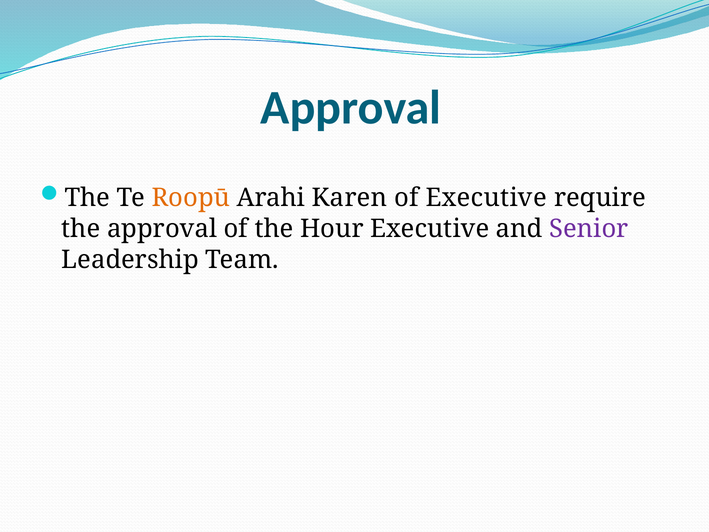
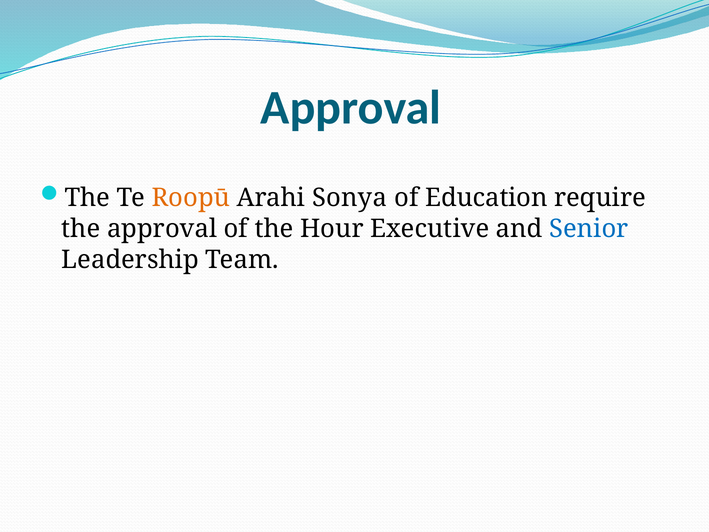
Karen: Karen -> Sonya (350, 198)
of Executive: Executive -> Education (486, 198)
Senior colour: purple -> blue (589, 229)
